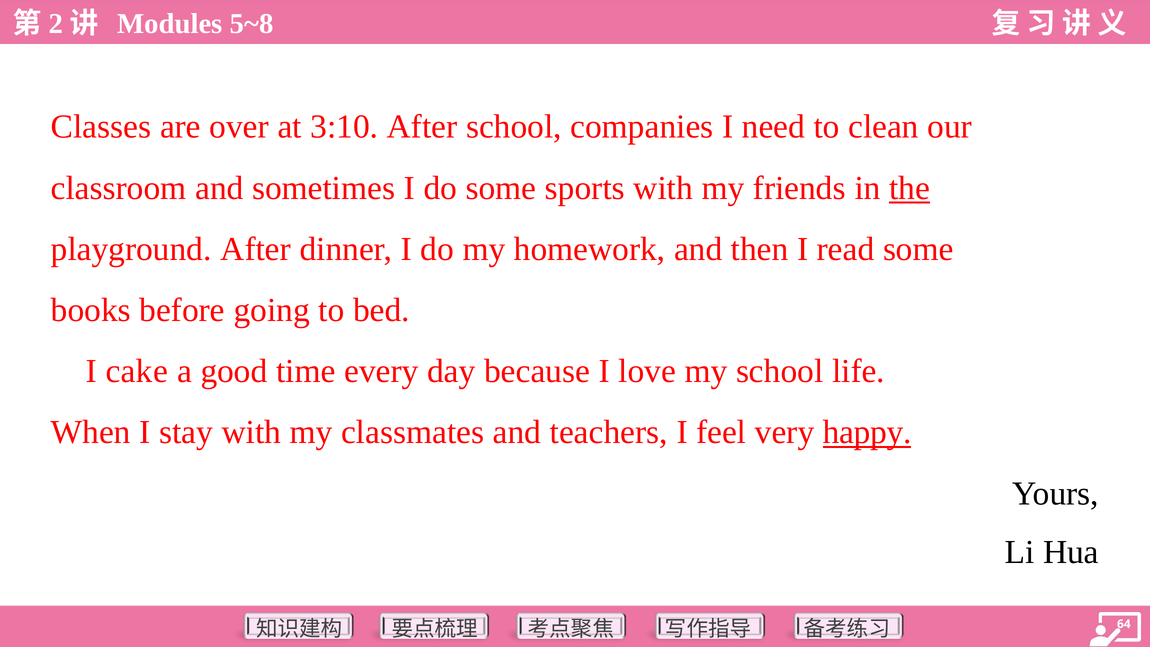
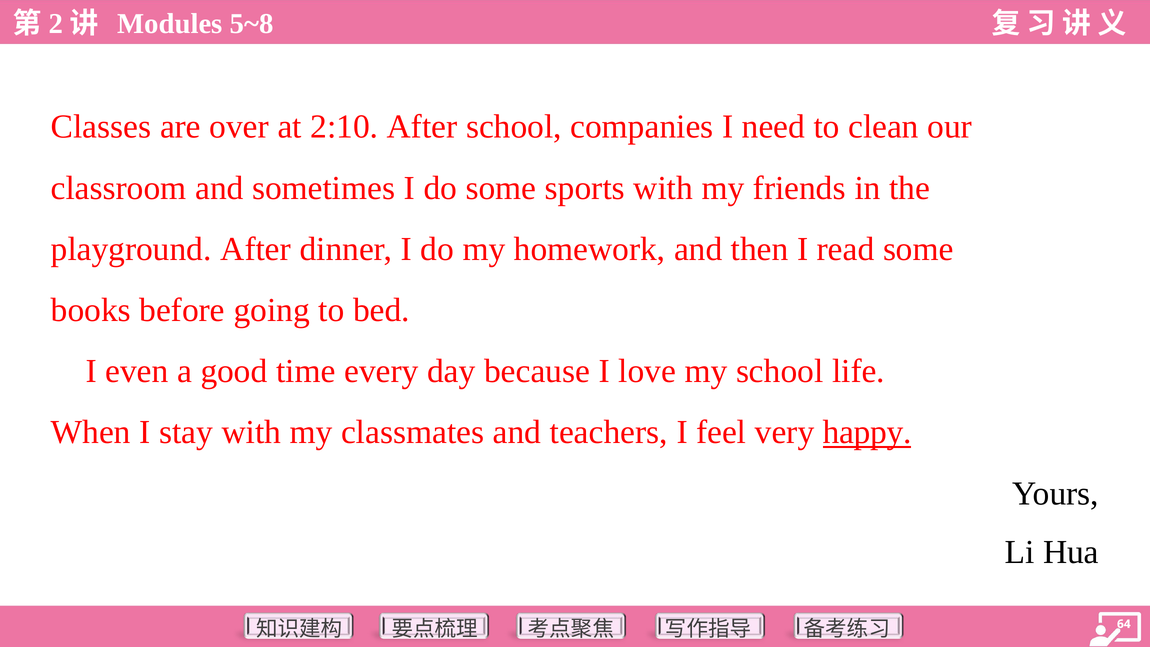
3:10: 3:10 -> 2:10 (344, 127)
the underline: present -> none (910, 188)
cake: cake -> even (137, 371)
